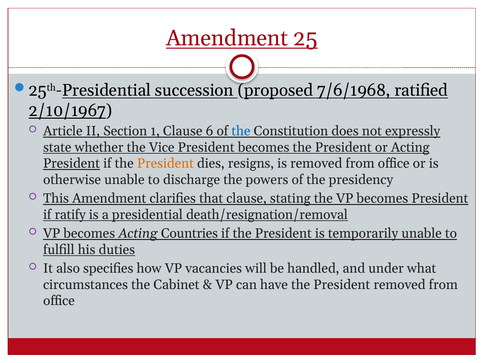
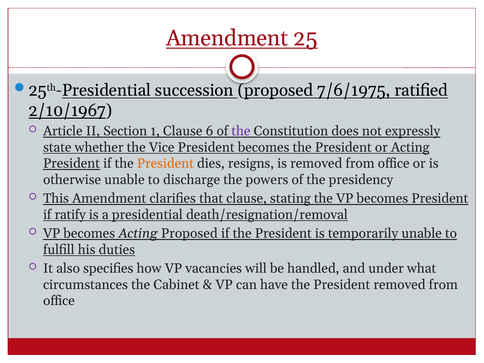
7/6/1968: 7/6/1968 -> 7/6/1975 (354, 90)
the colour: blue -> purple (241, 131)
Acting Countries: Countries -> Proposed (189, 233)
